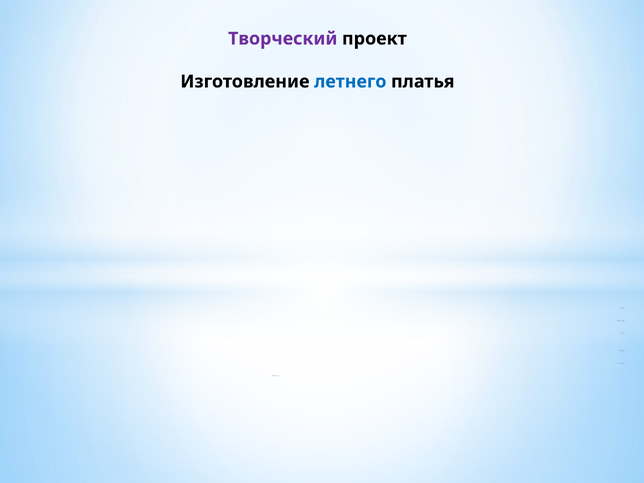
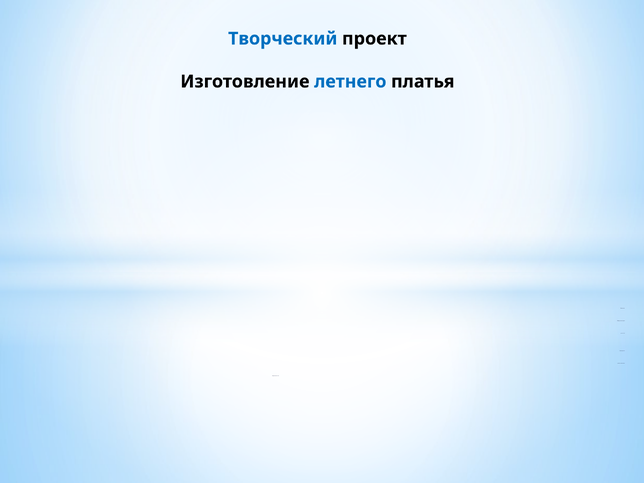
Творческий colour: purple -> blue (283, 39)
